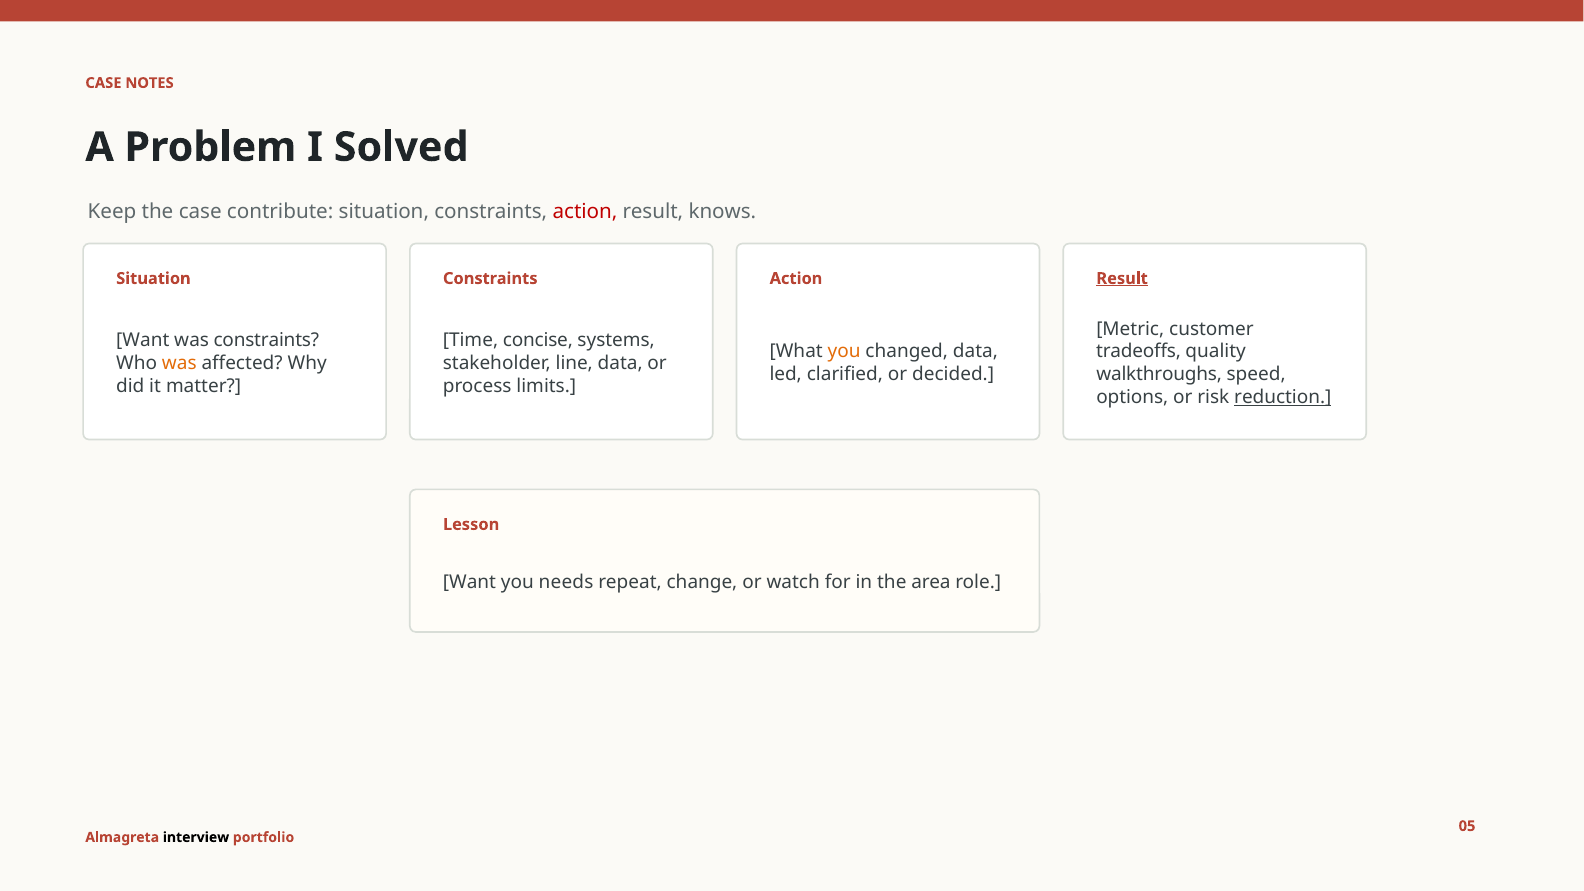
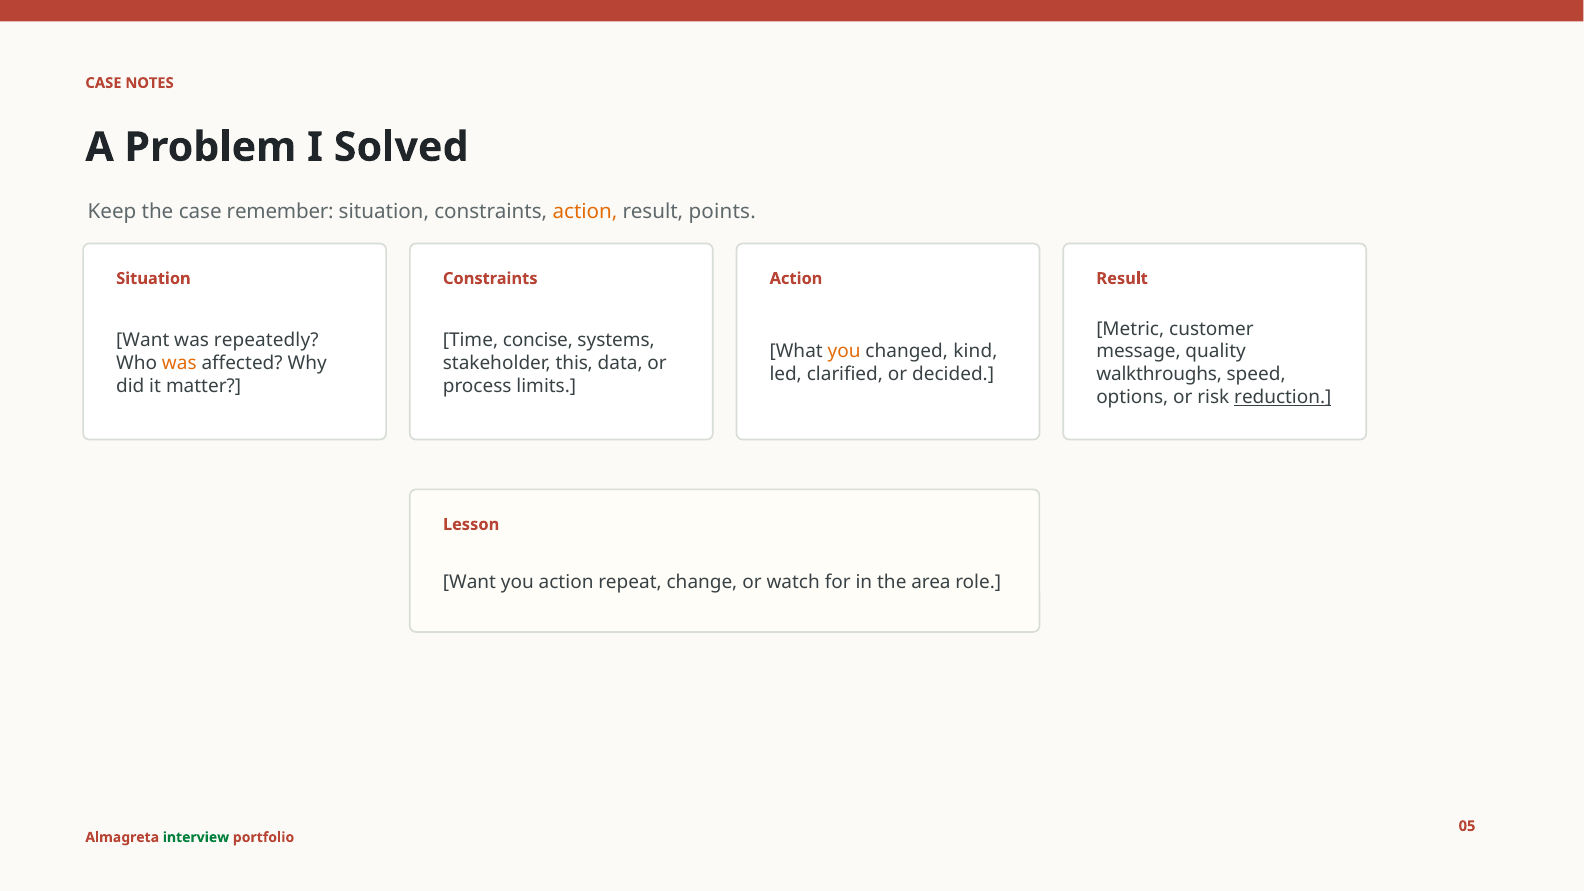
contribute: contribute -> remember (280, 212)
action colour: red -> orange (585, 212)
knows: knows -> points (722, 212)
Result underline: present -> none (1122, 278)
was constraints: constraints -> repeatedly (266, 340)
changed data: data -> kind (975, 352)
tradeoffs: tradeoffs -> message (1138, 352)
line: line -> this (574, 363)
you needs: needs -> action (566, 582)
interview colour: black -> green (196, 837)
